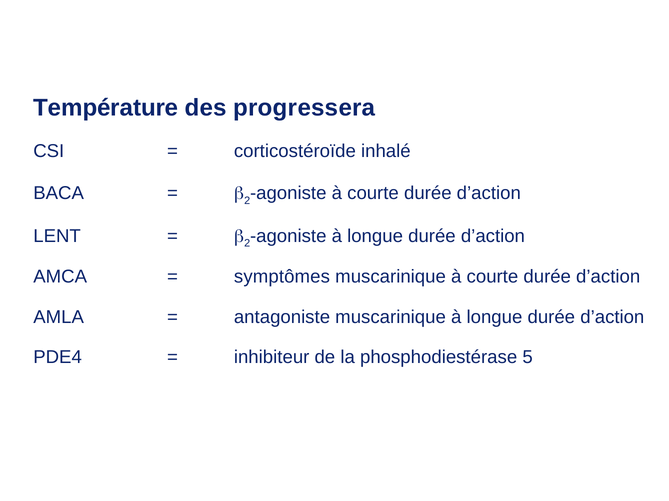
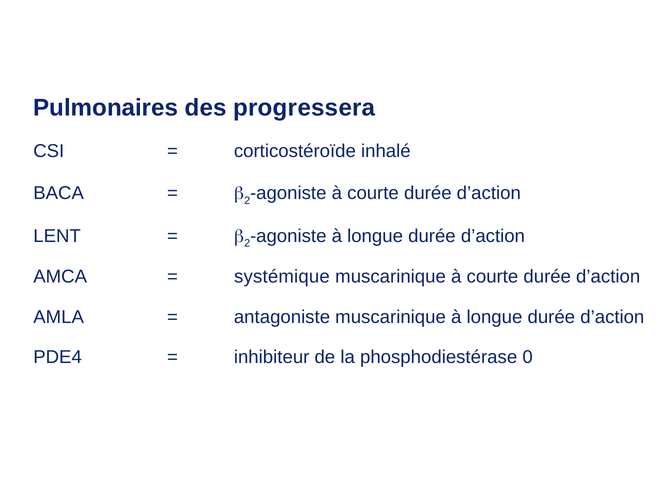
Température: Température -> Pulmonaires (106, 108)
symptômes: symptômes -> systémique (282, 277)
5: 5 -> 0 (528, 358)
